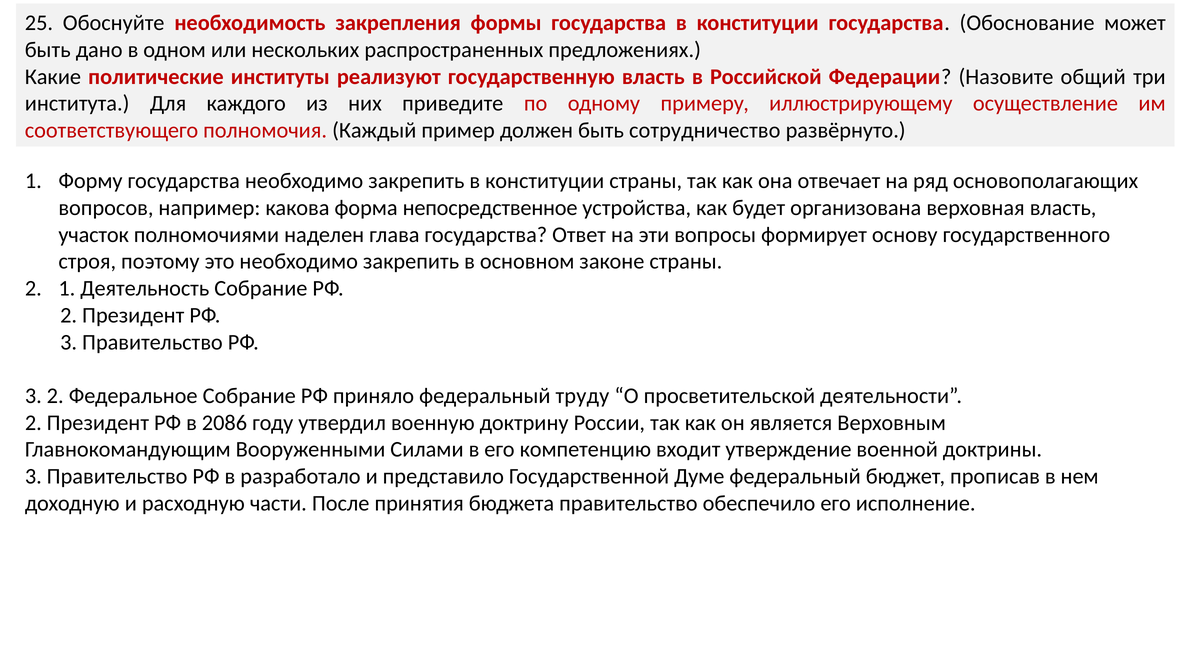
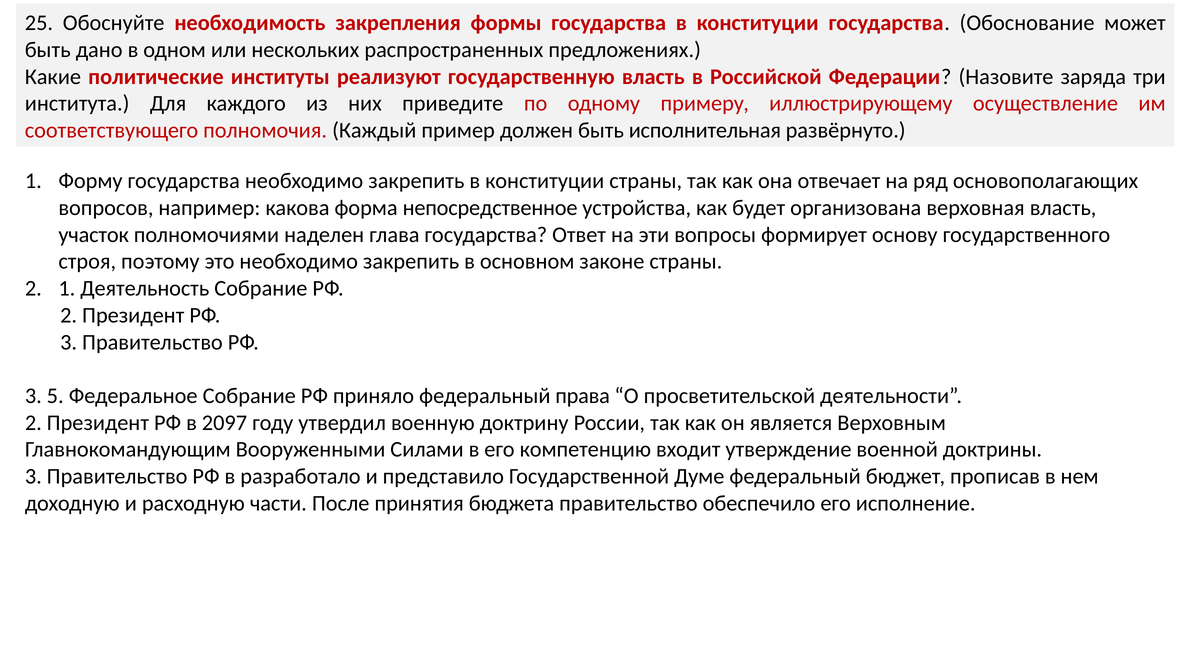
общий: общий -> заряда (1093, 77)
сотрудничество: сотрудничество -> исполнительная (705, 130)
3 2: 2 -> 5 (55, 396)
труду: труду -> права (583, 396)
2086: 2086 -> 2097 (224, 422)
